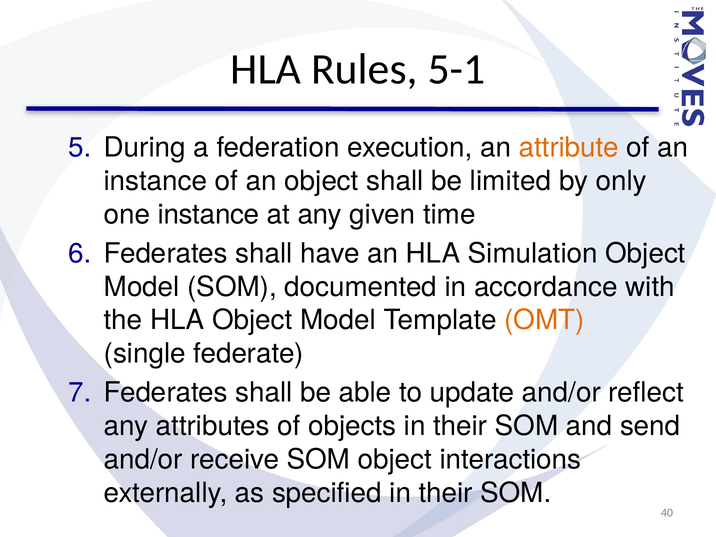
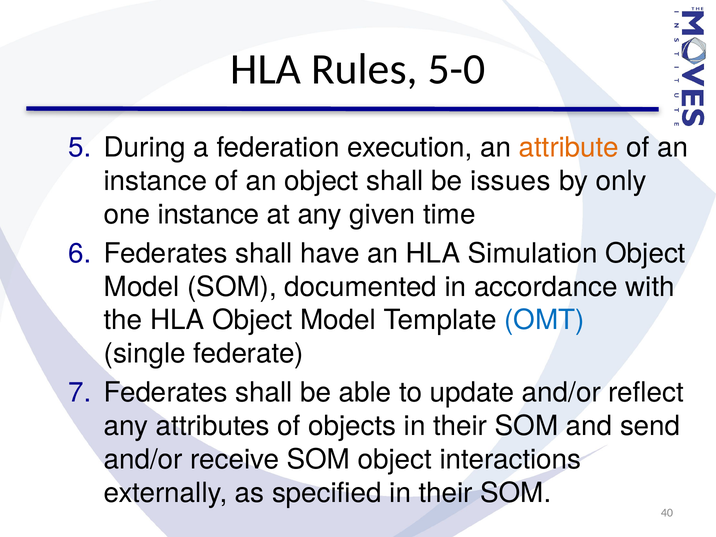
5-1: 5-1 -> 5-0 (456, 69)
limited: limited -> issues (510, 181)
OMT colour: orange -> blue (544, 320)
